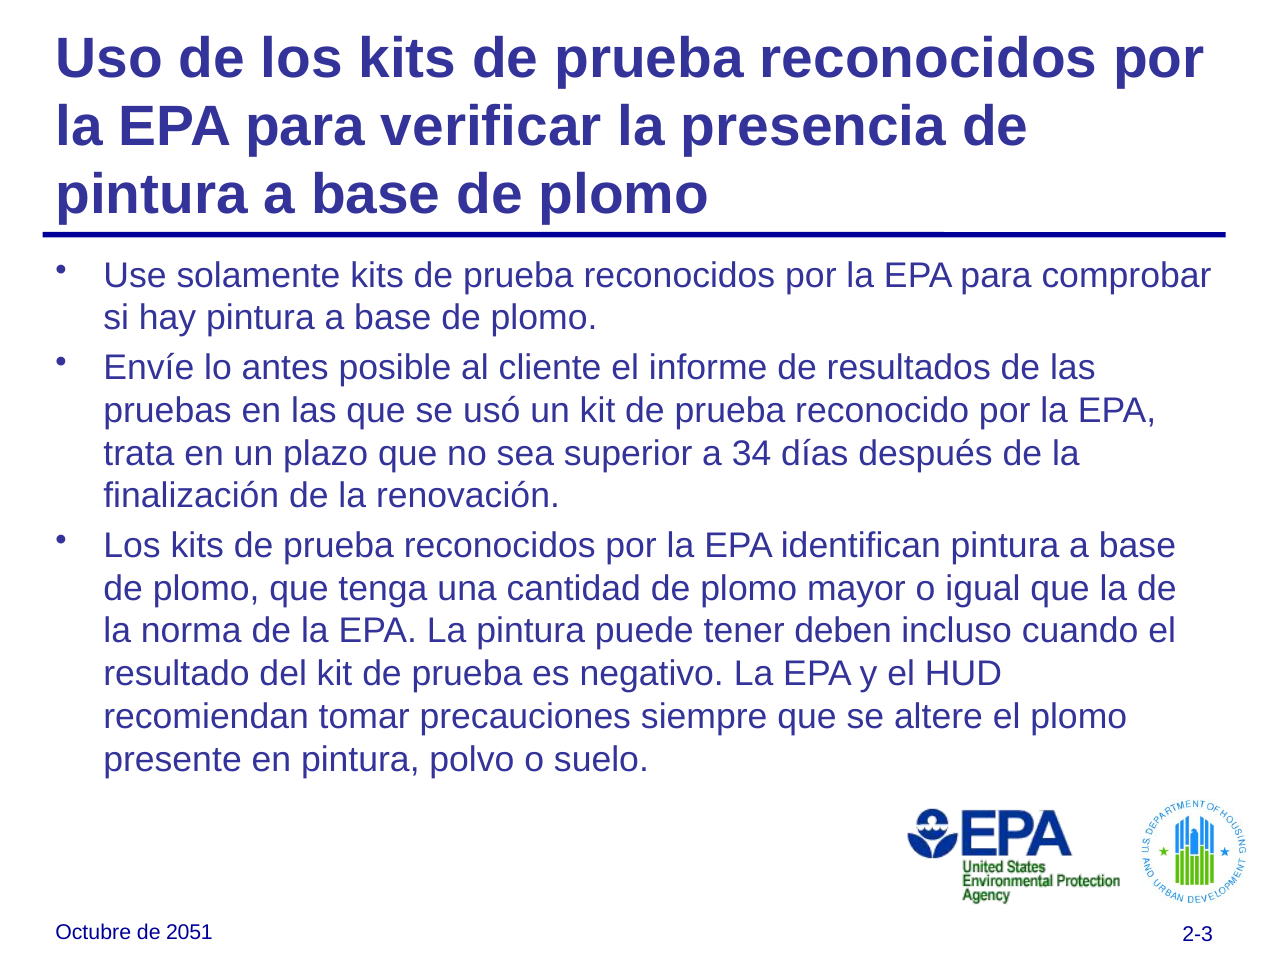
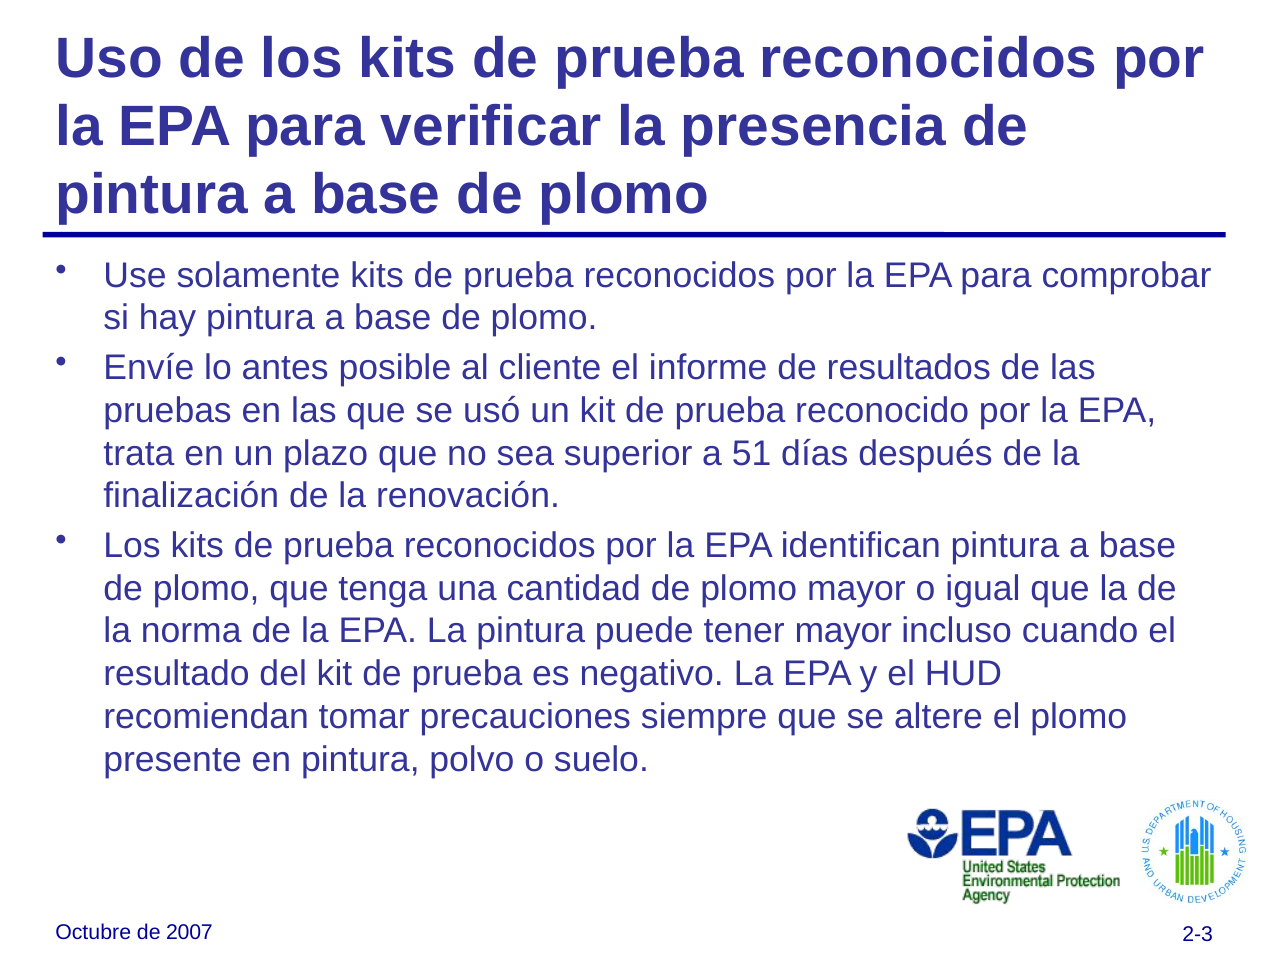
34: 34 -> 51 (752, 453)
tener deben: deben -> mayor (843, 631)
2051: 2051 -> 2007 (189, 931)
